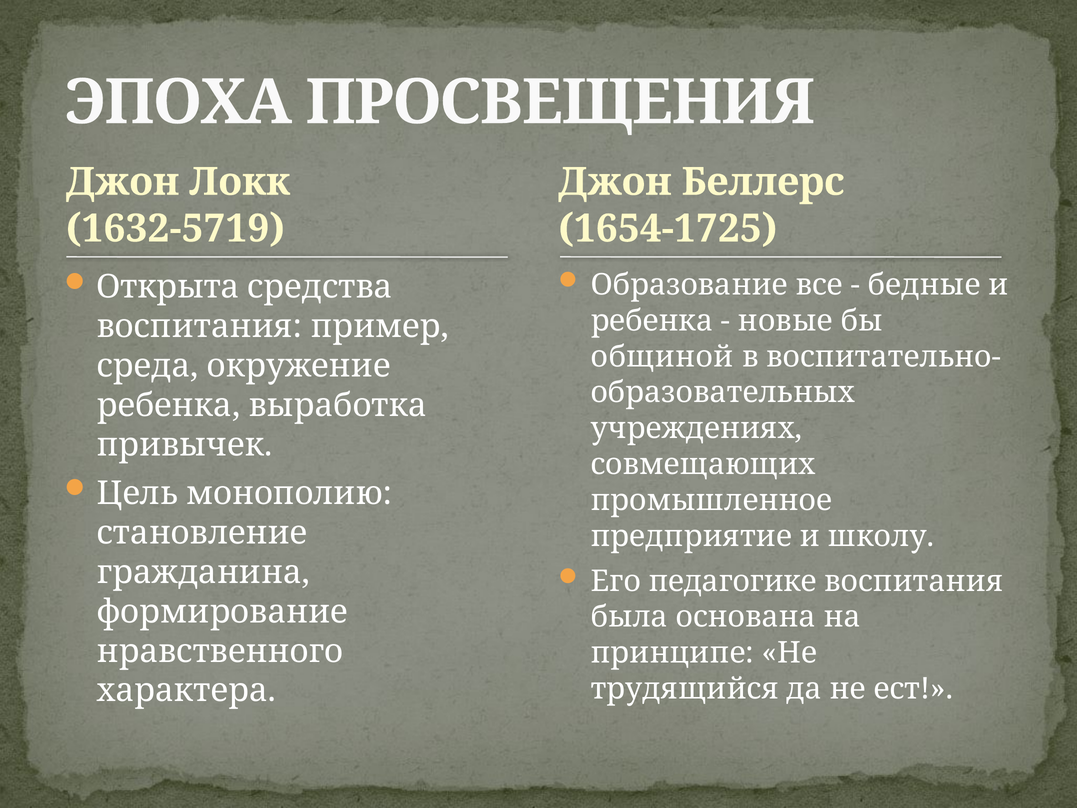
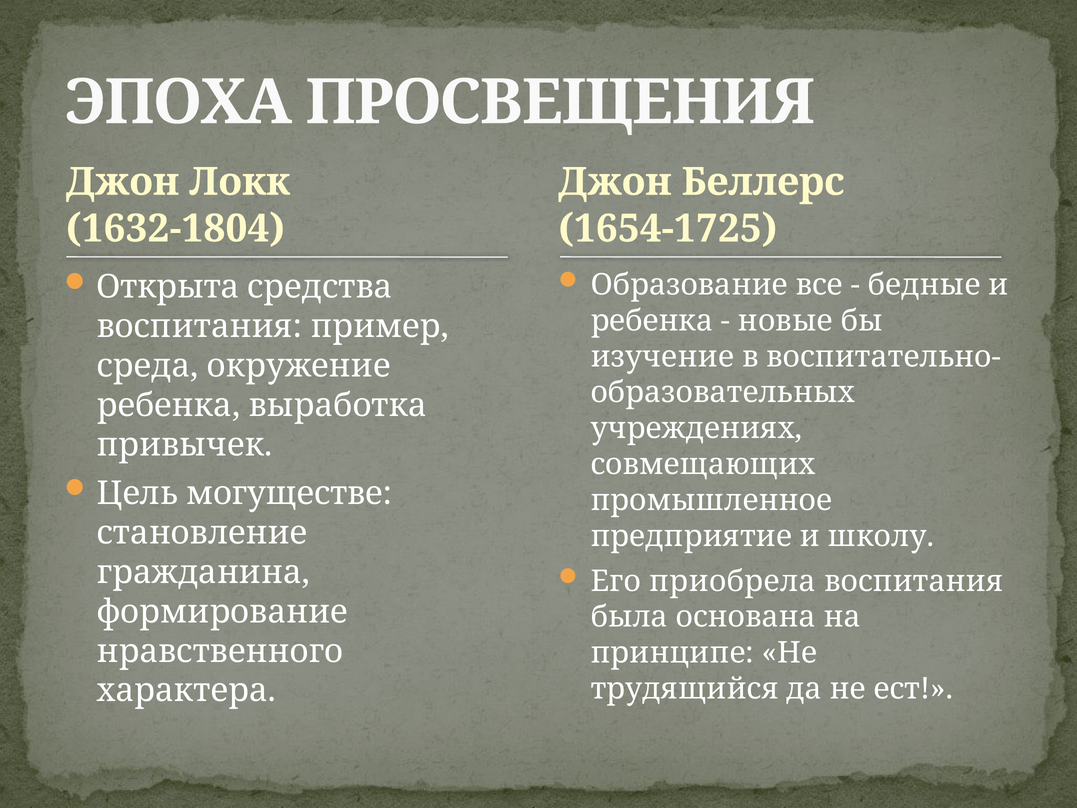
1632-5719: 1632-5719 -> 1632-1804 (175, 229)
общиной: общиной -> изучение (662, 357)
монополию: монополию -> могуществе (289, 493)
педагогике: педагогике -> приобрела (732, 581)
